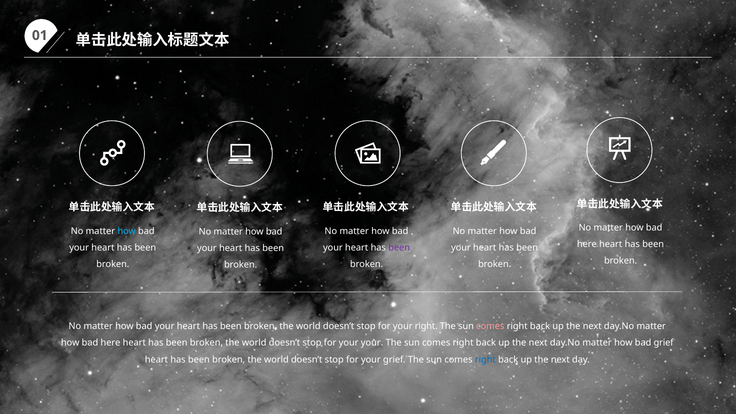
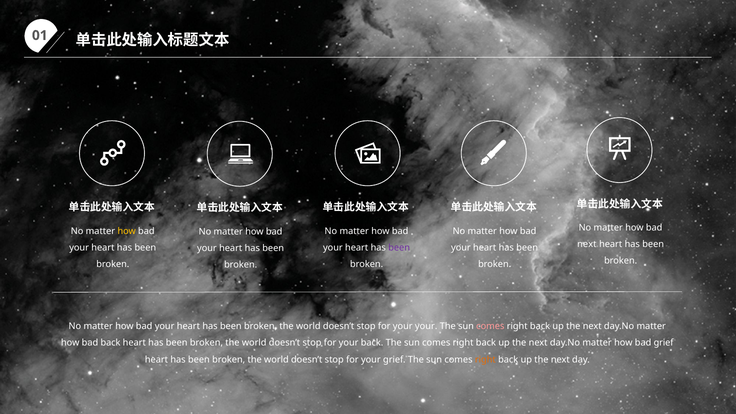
how colour: light blue -> yellow (127, 231)
here: here -> next (587, 244)
your right: right -> your (426, 326)
here: here -> back (111, 343)
your your: your -> back (372, 343)
right colour: blue -> orange (485, 359)
